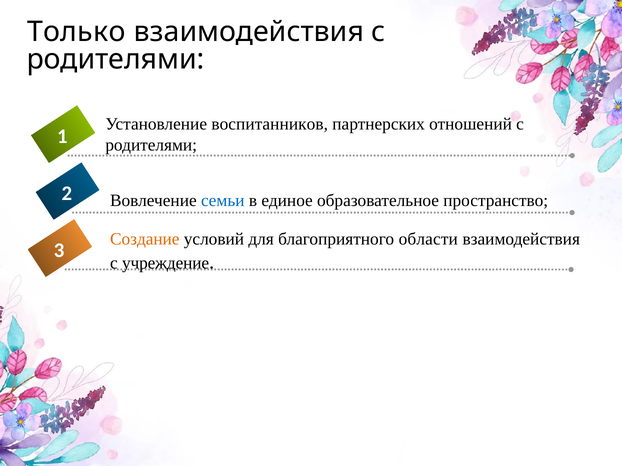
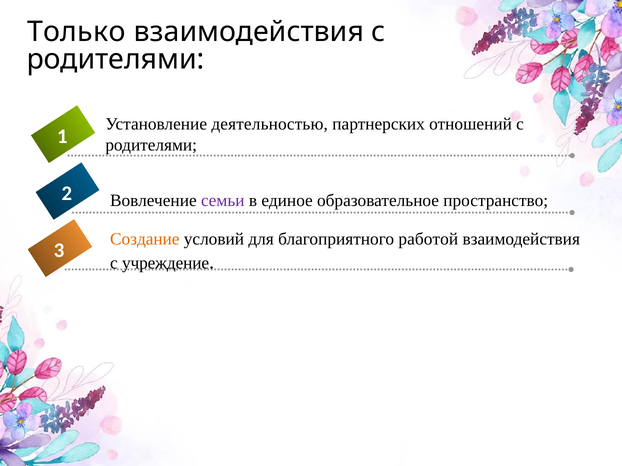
воспитанников: воспитанников -> деятельностью (270, 124)
семьи colour: blue -> purple (223, 201)
области: области -> работой (428, 239)
